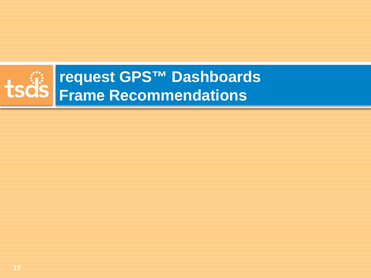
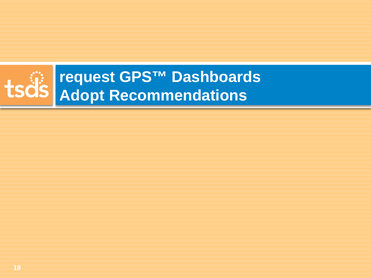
Frame: Frame -> Adopt (82, 96)
